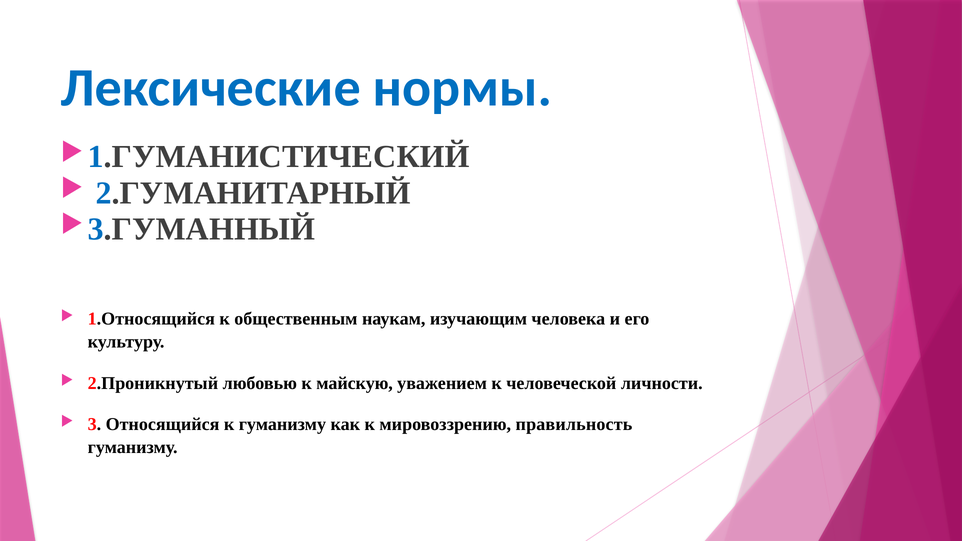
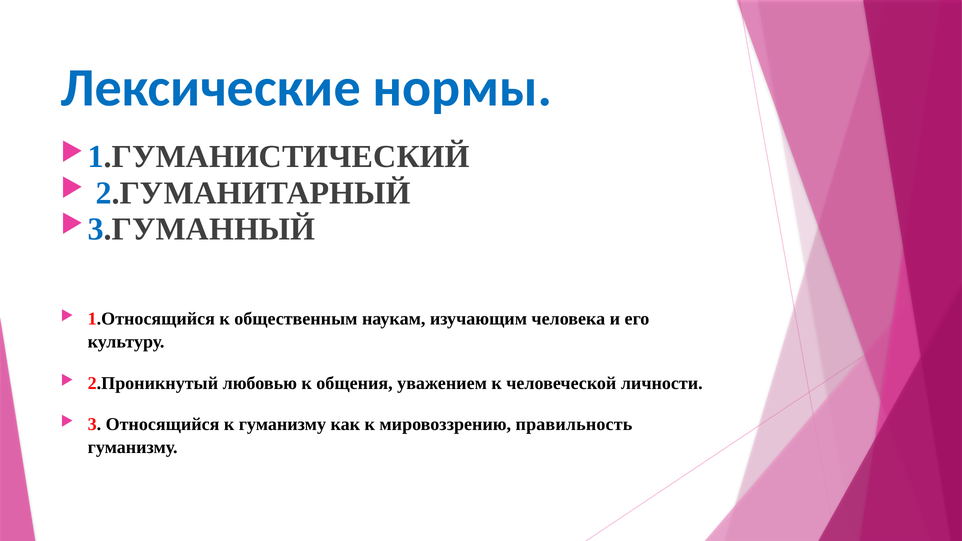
майскую: майскую -> общения (355, 383)
